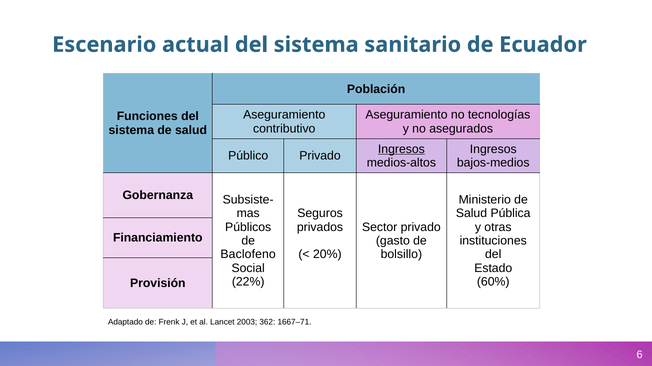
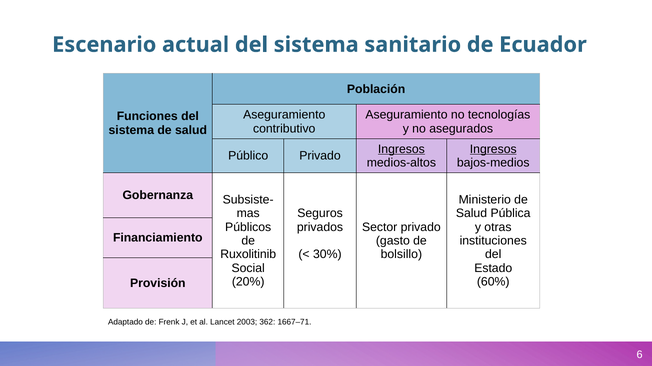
Ingresos underline: none -> present (493, 149)
Baclofeno: Baclofeno -> Ruxolitinib (248, 255)
20%: 20% -> 30% (327, 255)
22%: 22% -> 20% (248, 282)
